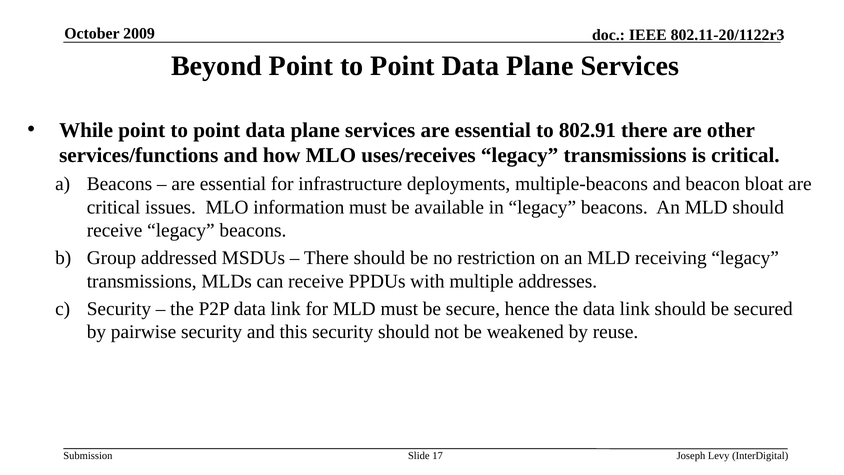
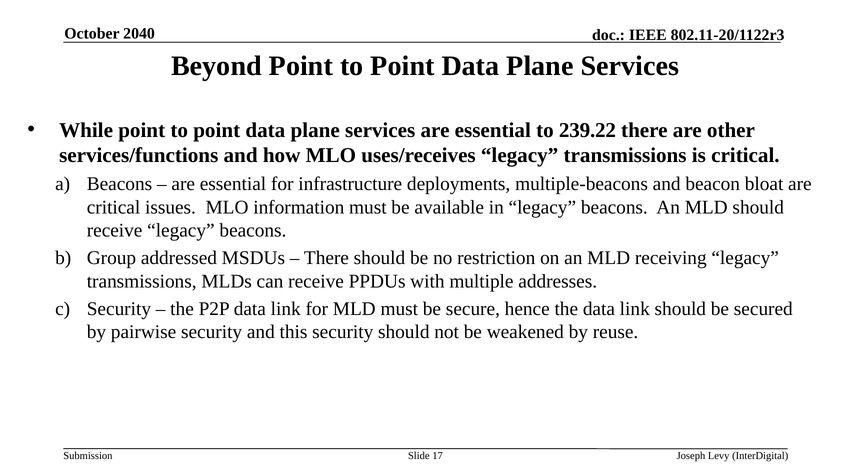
2009: 2009 -> 2040 (139, 34)
802.91: 802.91 -> 239.22 (587, 130)
